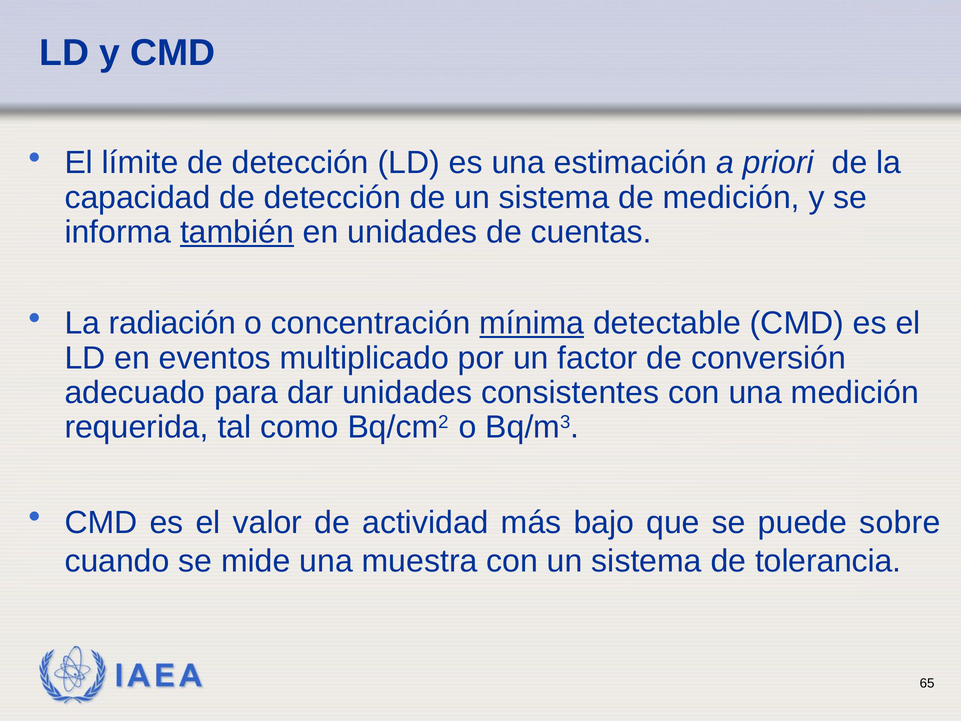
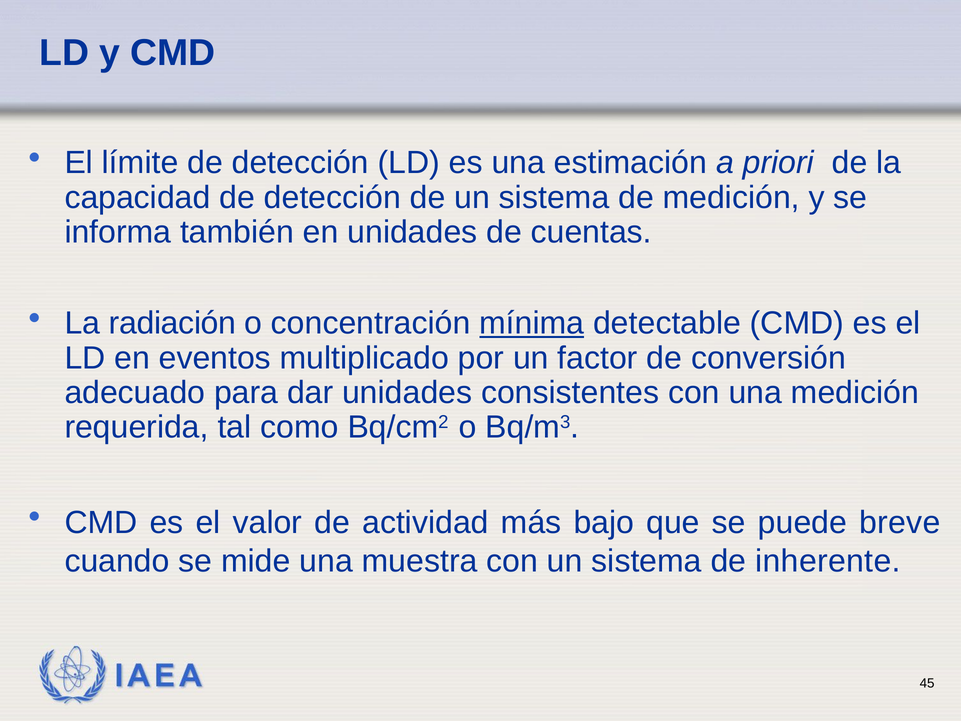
también underline: present -> none (237, 232)
sobre: sobre -> breve (900, 523)
tolerancia: tolerancia -> inherente (828, 561)
65: 65 -> 45 (927, 683)
